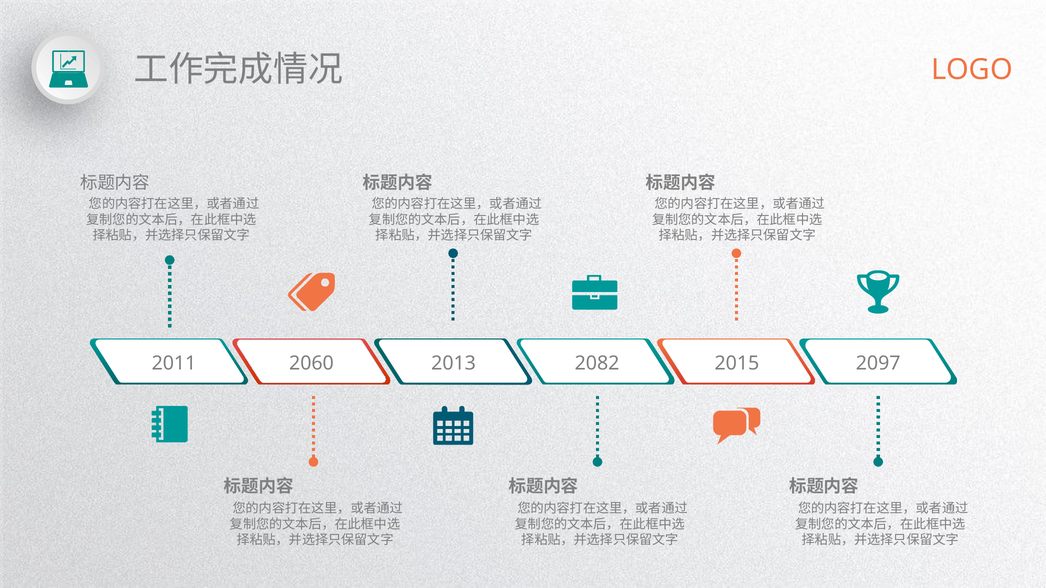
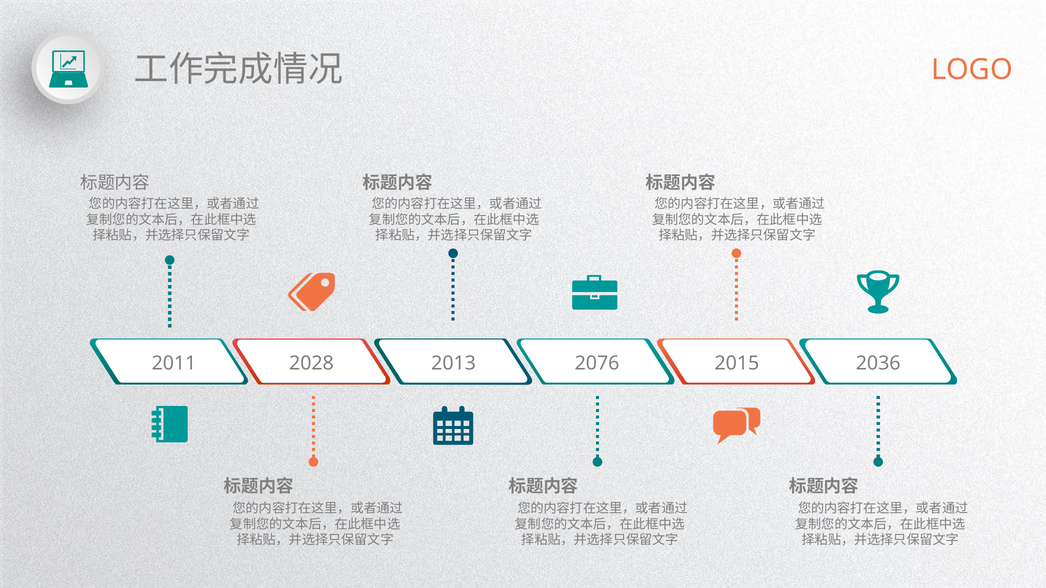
2060: 2060 -> 2028 (311, 364)
2082: 2082 -> 2076 (597, 364)
2097: 2097 -> 2036 (878, 364)
